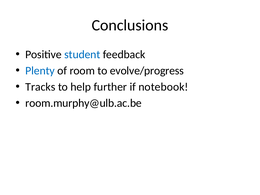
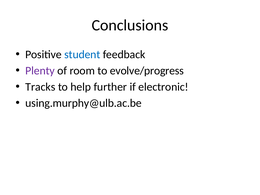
Plenty colour: blue -> purple (40, 71)
notebook: notebook -> electronic (163, 87)
room.murphy@ulb.ac.be: room.murphy@ulb.ac.be -> using.murphy@ulb.ac.be (84, 103)
